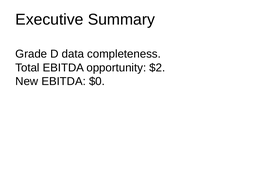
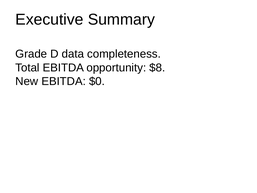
$2: $2 -> $8 (157, 68)
